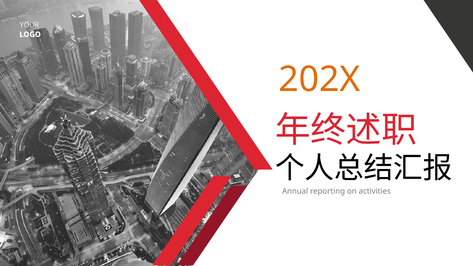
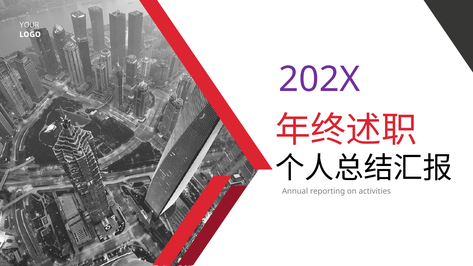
202X colour: orange -> purple (319, 80)
